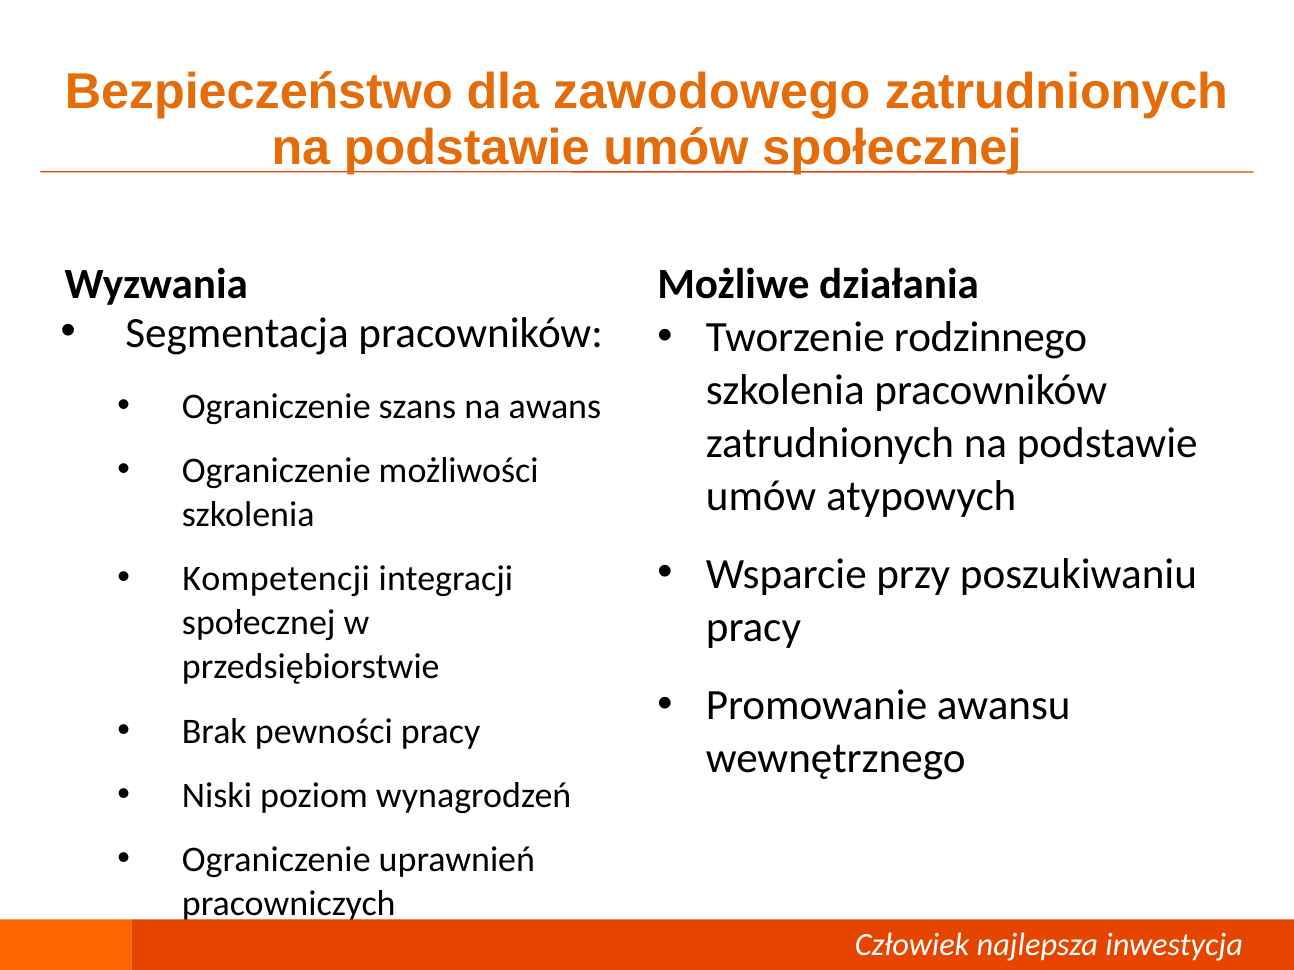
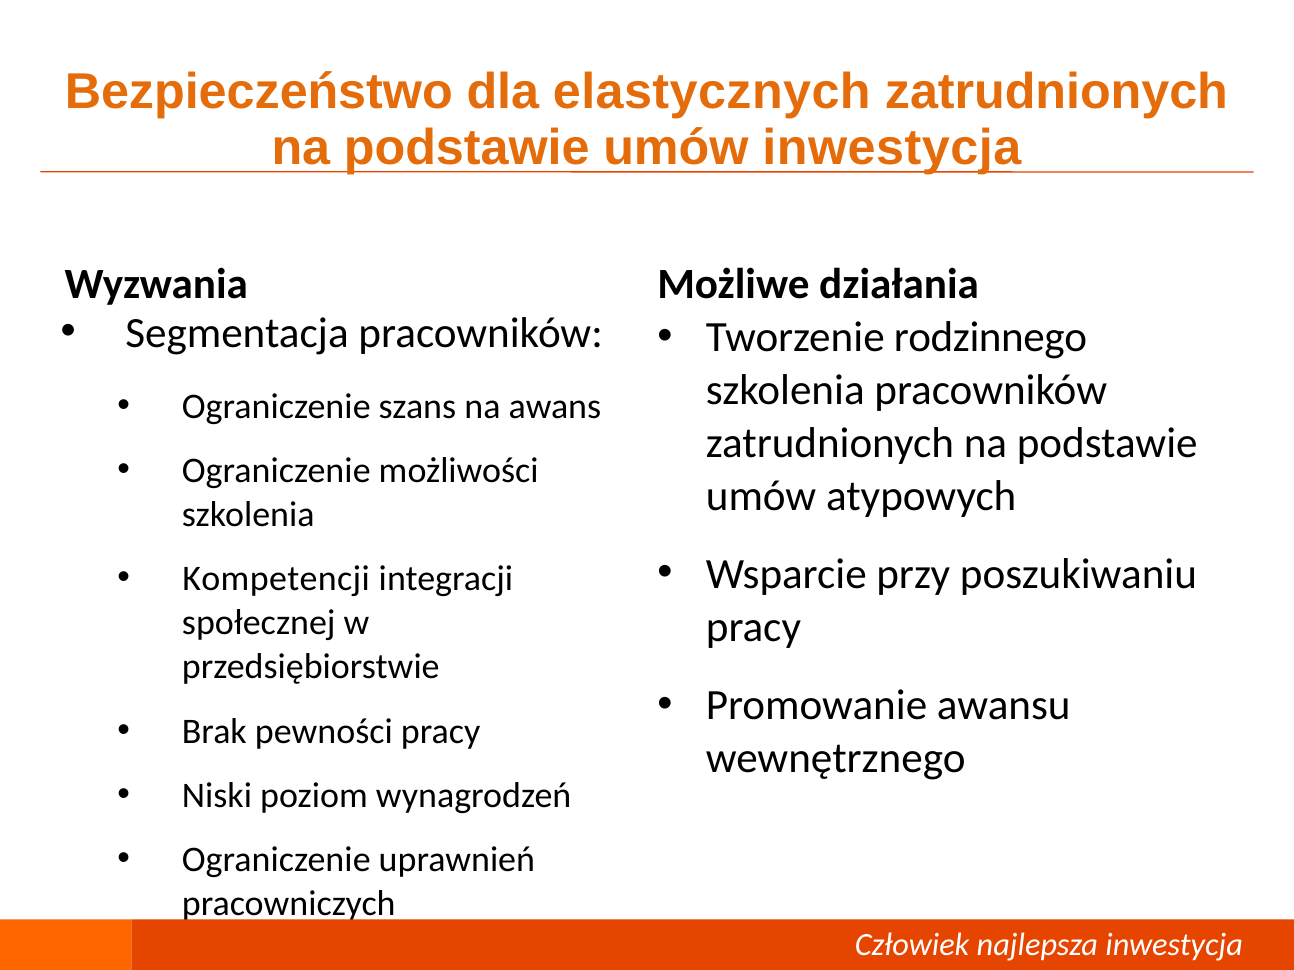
zawodowego: zawodowego -> elastycznych (712, 92)
umów społecznej: społecznej -> inwestycja (892, 148)
